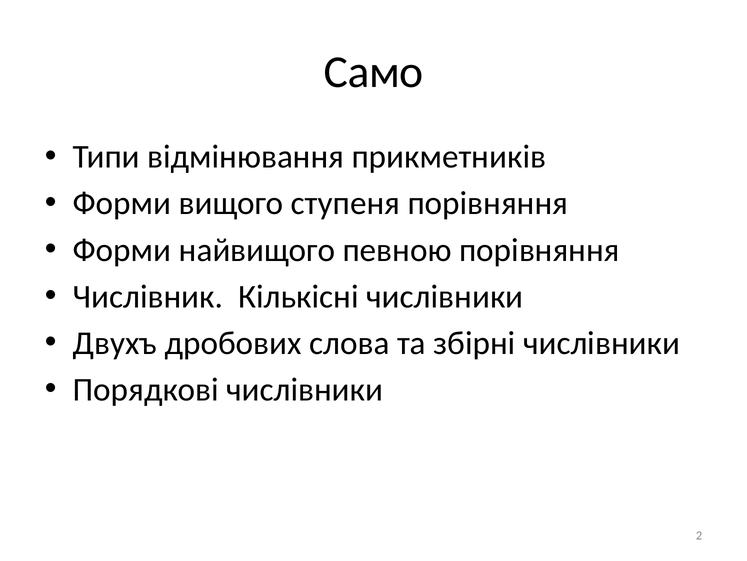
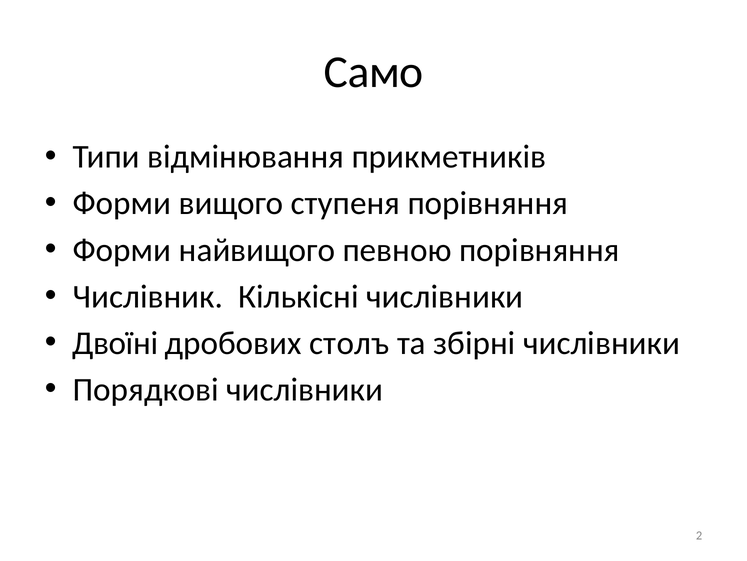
Двухъ: Двухъ -> Двоїні (115, 343)
слова: слова -> столъ (349, 343)
